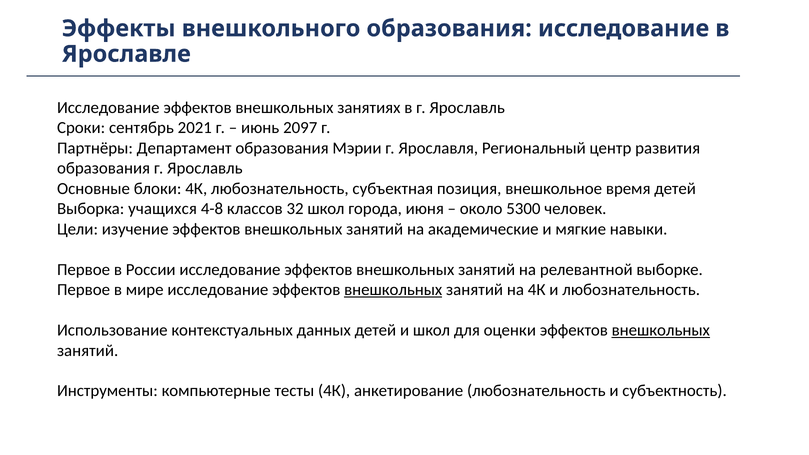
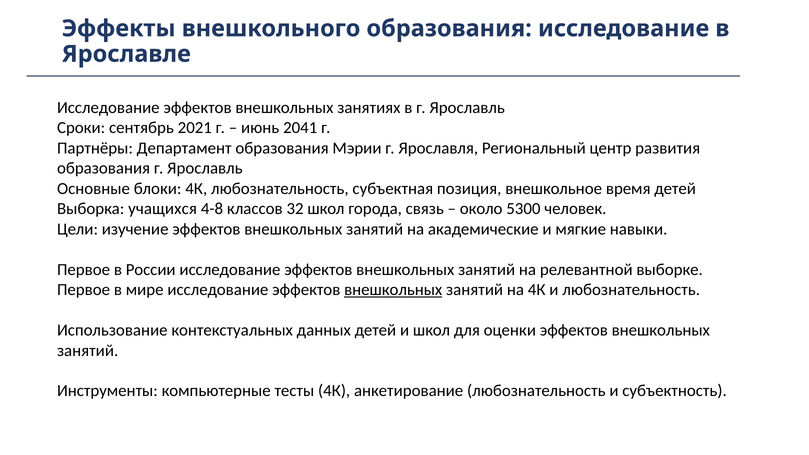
2097: 2097 -> 2041 (300, 128)
июня: июня -> связь (425, 209)
внешкольных underline: present -> none (661, 330)
